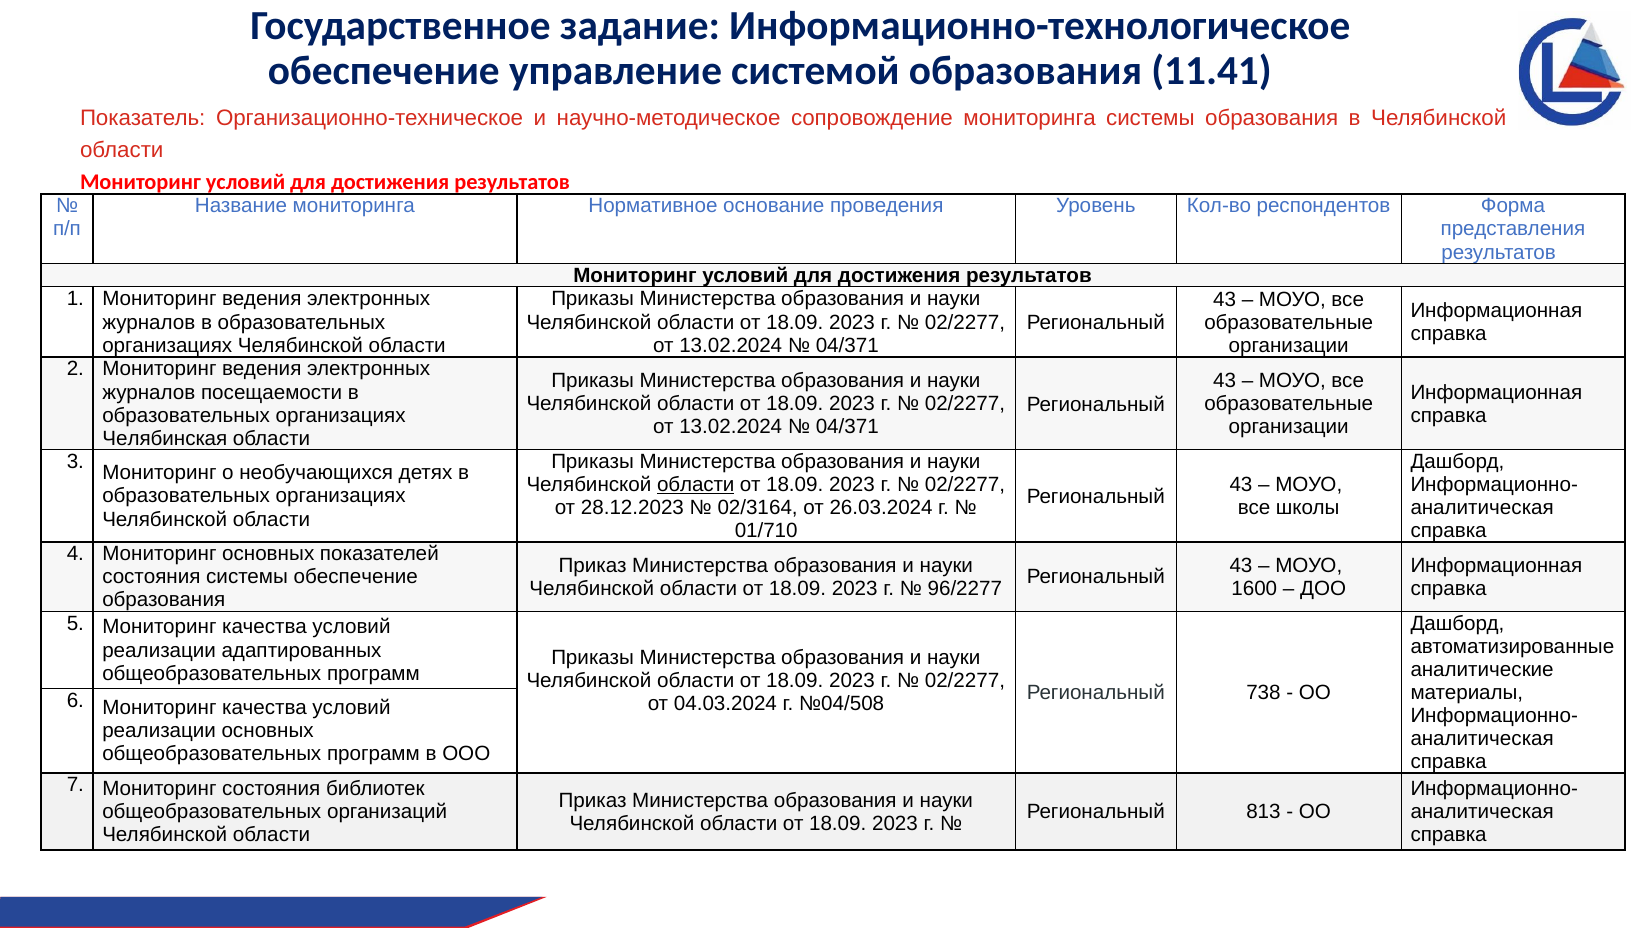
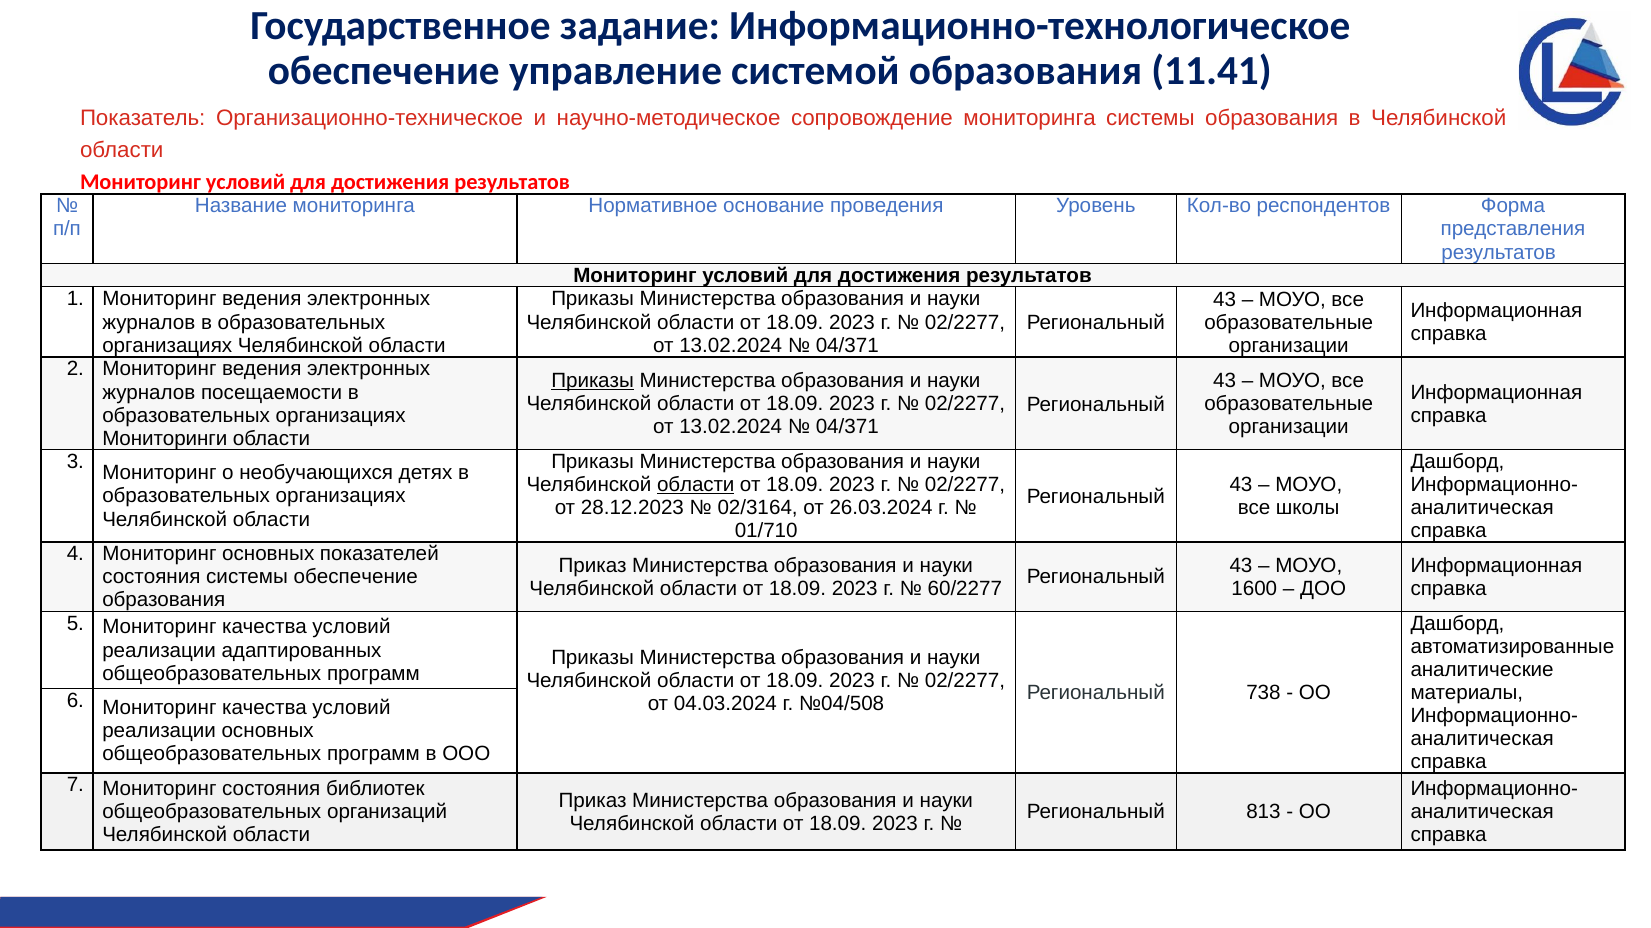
Приказы underline: none -> present (593, 381)
Челябинская: Челябинская -> Мониторинги (165, 439)
96/2277: 96/2277 -> 60/2277 (965, 589)
